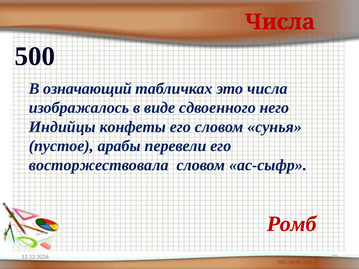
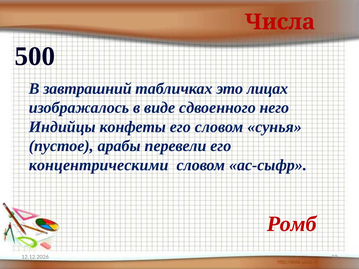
означающий: означающий -> завтрашний (88, 89)
это числа: числа -> лицах (267, 89)
восторжествовала: восторжествовала -> концентрическими (99, 165)
